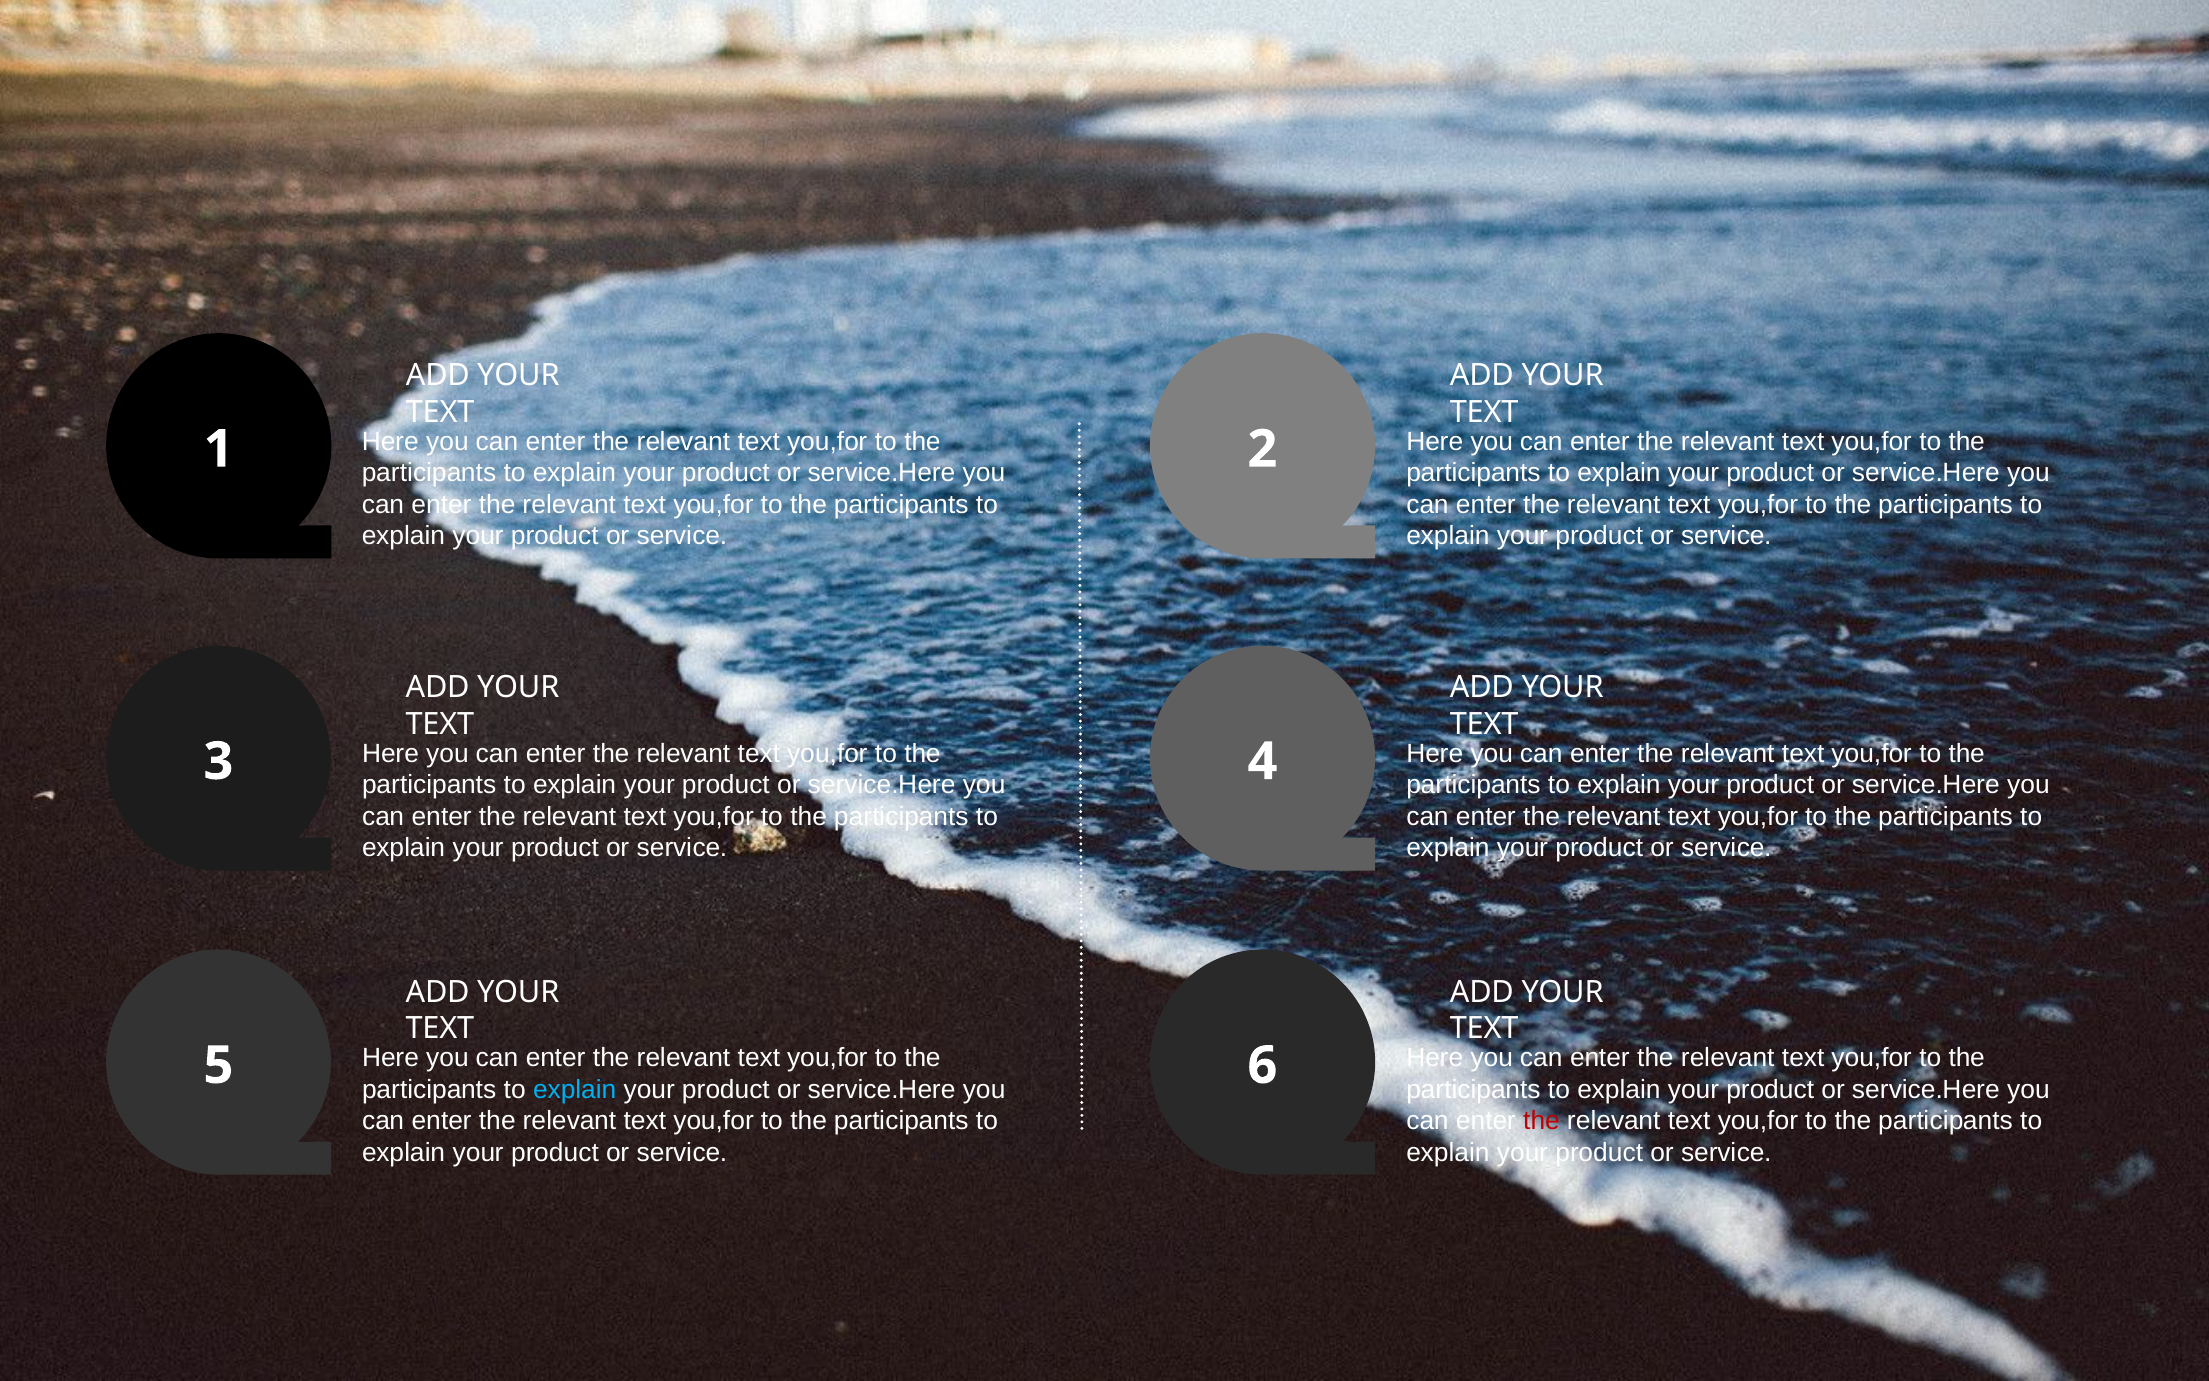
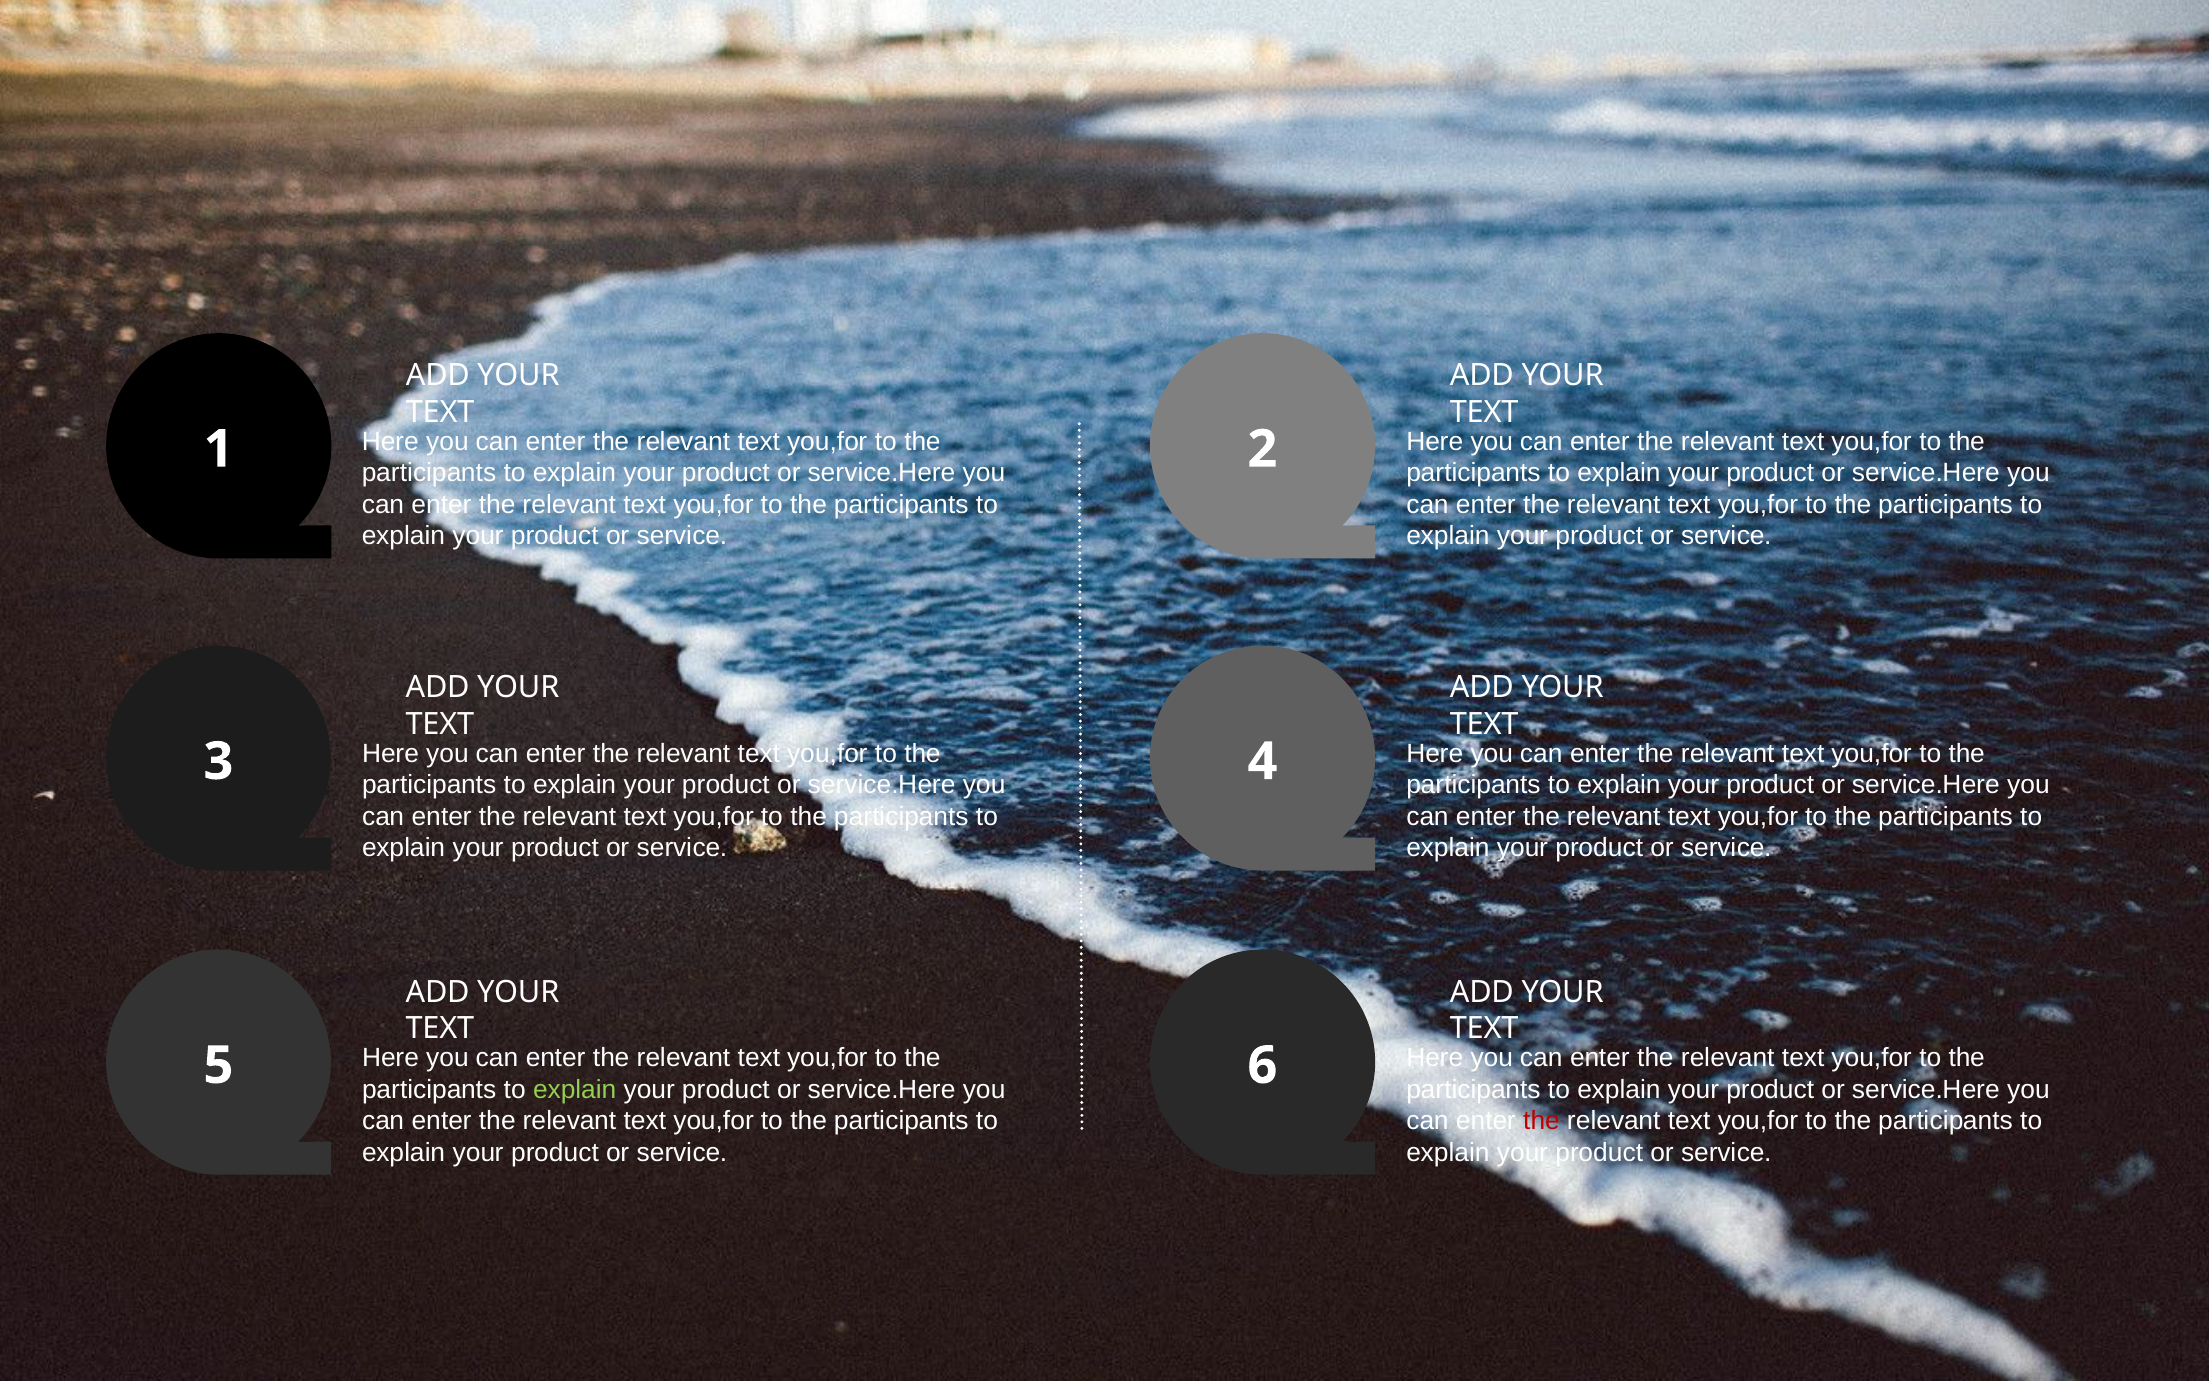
explain colour: light blue -> light green (575, 1089)
